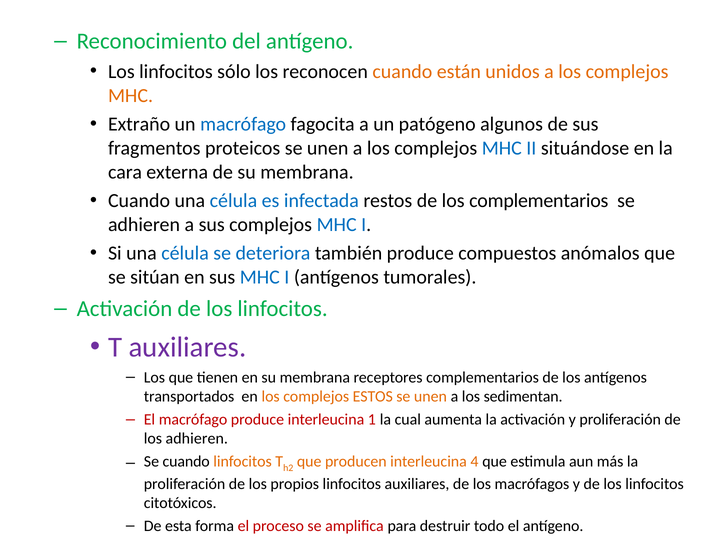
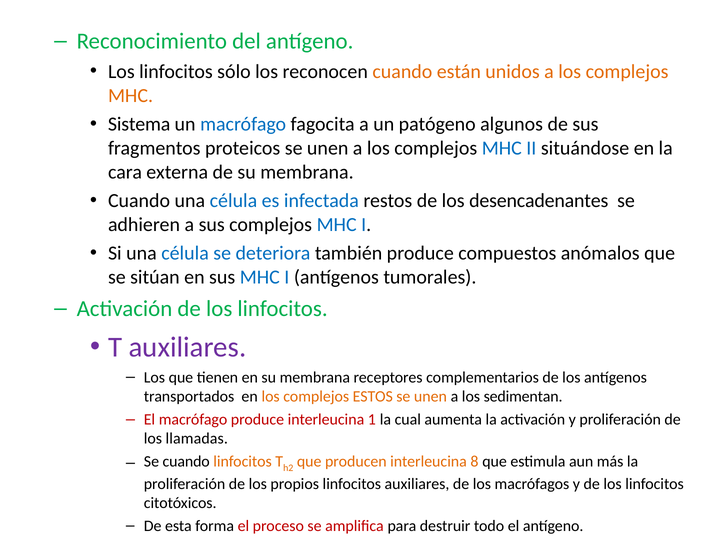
Extraño: Extraño -> Sistema (139, 124)
los complementarios: complementarios -> desencadenantes (539, 201)
los adhieren: adhieren -> llamadas (197, 438)
4: 4 -> 8 (474, 461)
